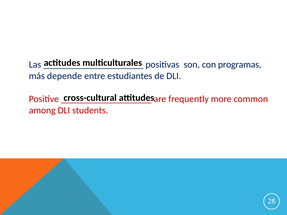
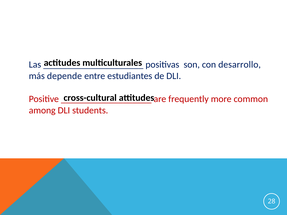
programas: programas -> desarrollo (240, 65)
